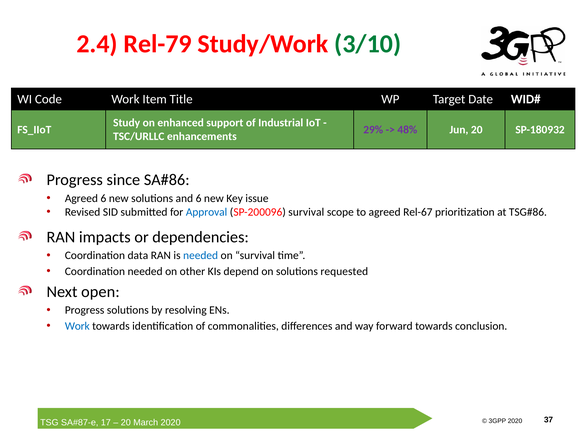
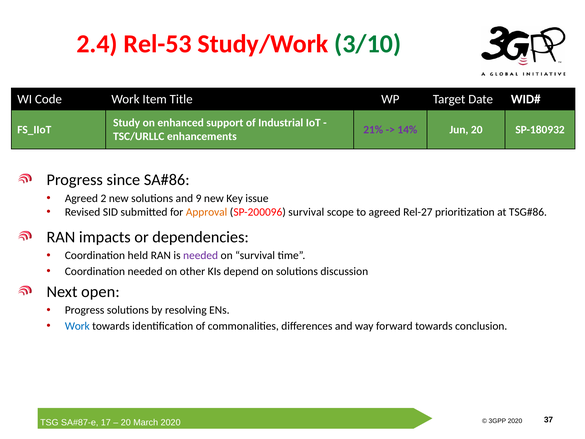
Rel-79: Rel-79 -> Rel-53 (158, 44)
29%: 29% -> 21% (373, 130)
48%: 48% -> 14% (407, 130)
Agreed 6: 6 -> 2 (103, 198)
and 6: 6 -> 9 (199, 198)
Approval colour: blue -> orange (207, 212)
Rel-67: Rel-67 -> Rel-27 (418, 212)
data: data -> held (138, 255)
needed colour: blue -> purple (201, 255)
requested: requested -> discussion (344, 271)
